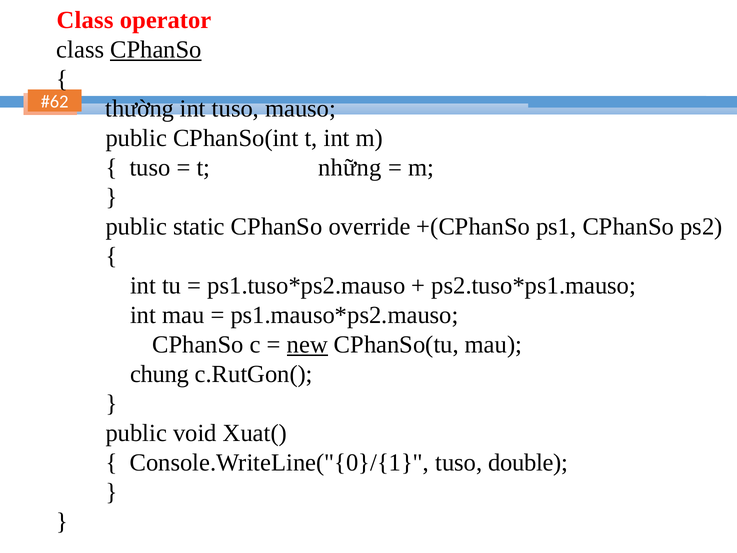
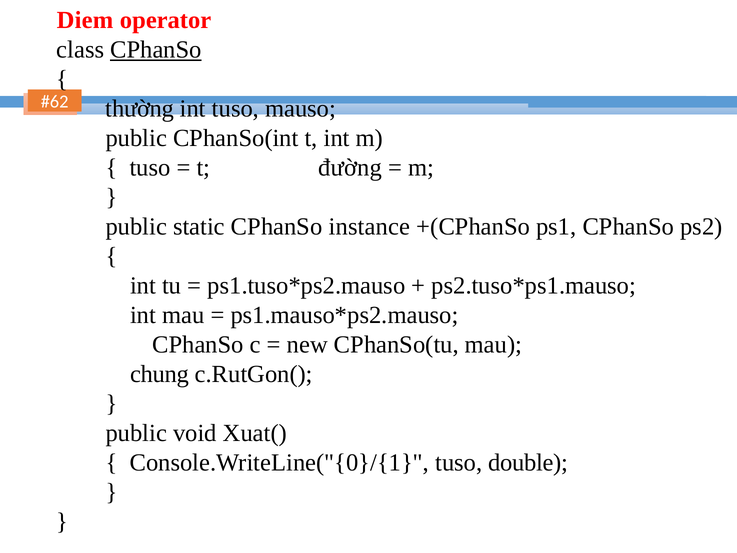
Class: Class -> Diem (85, 20)
những: những -> đường (350, 168)
override: override -> instance (369, 227)
new underline: present -> none (307, 344)
